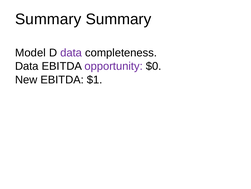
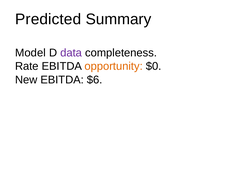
Summary: Summary -> Predicted (48, 19)
Data: Data -> Rate (27, 66)
opportunity colour: purple -> orange (114, 66)
$1: $1 -> $6 (95, 79)
